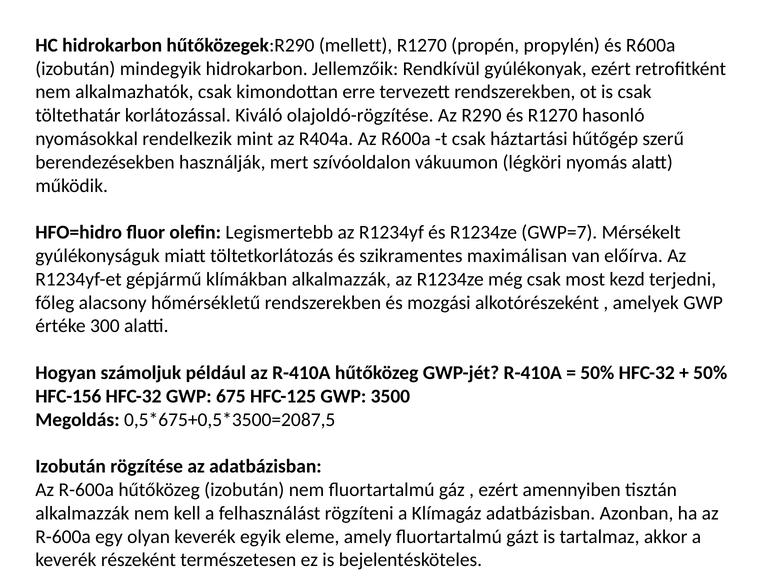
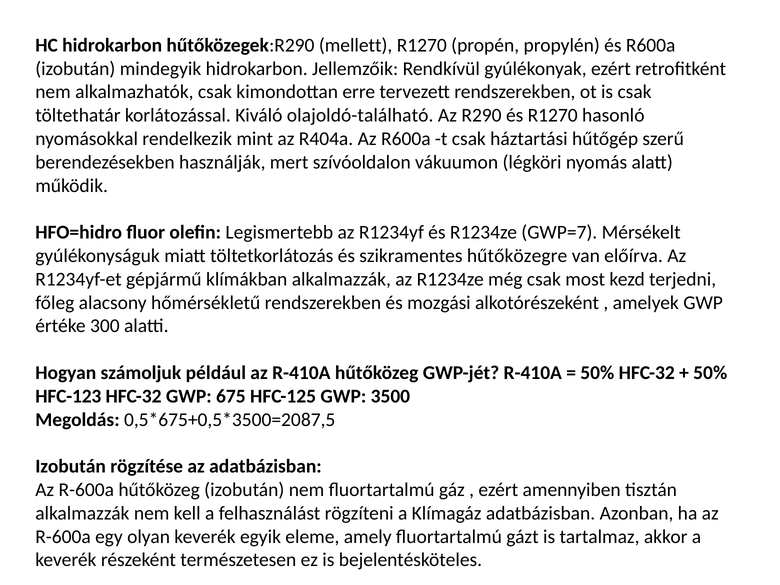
olajoldó-rögzítése: olajoldó-rögzítése -> olajoldó-található (360, 115)
maximálisan: maximálisan -> hűtőközegre (517, 256)
HFC-156: HFC-156 -> HFC-123 (68, 396)
